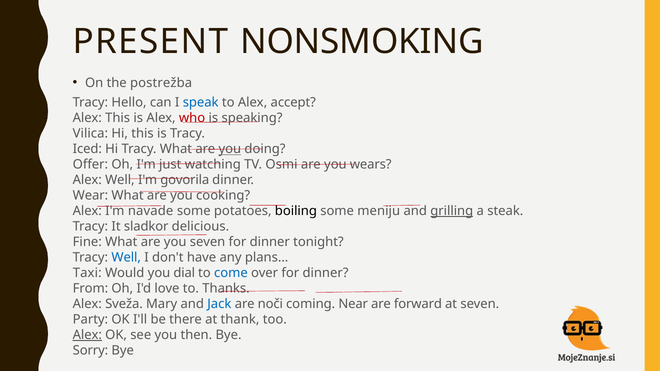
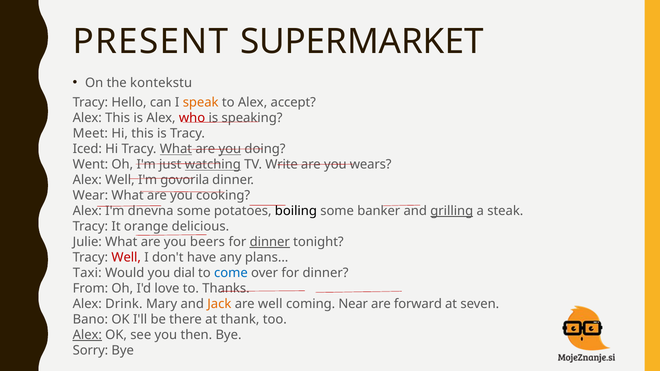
NONSMOKING: NONSMOKING -> SUPERMARKET (362, 42)
postrežba: postrežba -> kontekstu (161, 83)
speak colour: blue -> orange (201, 103)
Vilica: Vilica -> Meet (90, 134)
What underline: none -> present (176, 149)
Offer: Offer -> Went (90, 165)
watching underline: none -> present (213, 165)
Osmi: Osmi -> Write (282, 165)
navade: navade -> dnevna (151, 211)
meniju: meniju -> banker (379, 211)
sladkor: sladkor -> orange (146, 227)
Fine: Fine -> Julie (87, 242)
you seven: seven -> beers (207, 242)
dinner underline: none -> present (270, 242)
Well colour: blue -> red (126, 258)
Sveža: Sveža -> Drink (124, 304)
Jack colour: blue -> orange (219, 304)
are noči: noči -> well (270, 304)
Party: Party -> Bano (90, 320)
